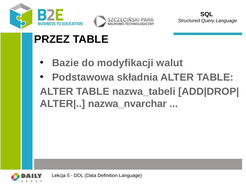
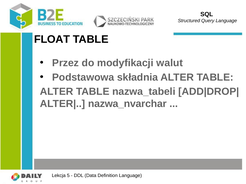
PRZEZ: PRZEZ -> FLOAT (52, 39)
Bazie: Bazie -> Przez (66, 63)
